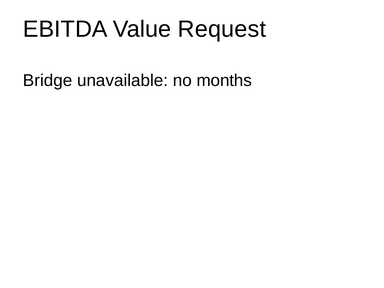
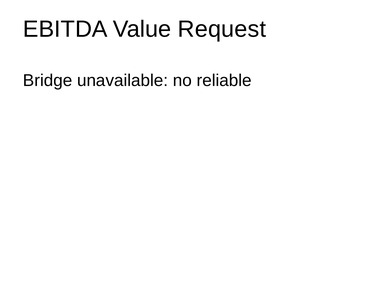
months: months -> reliable (224, 81)
